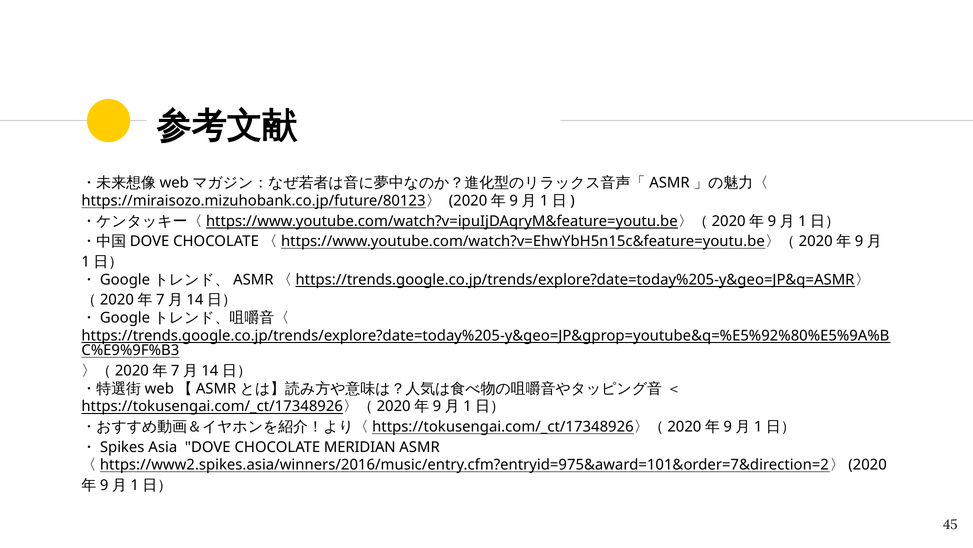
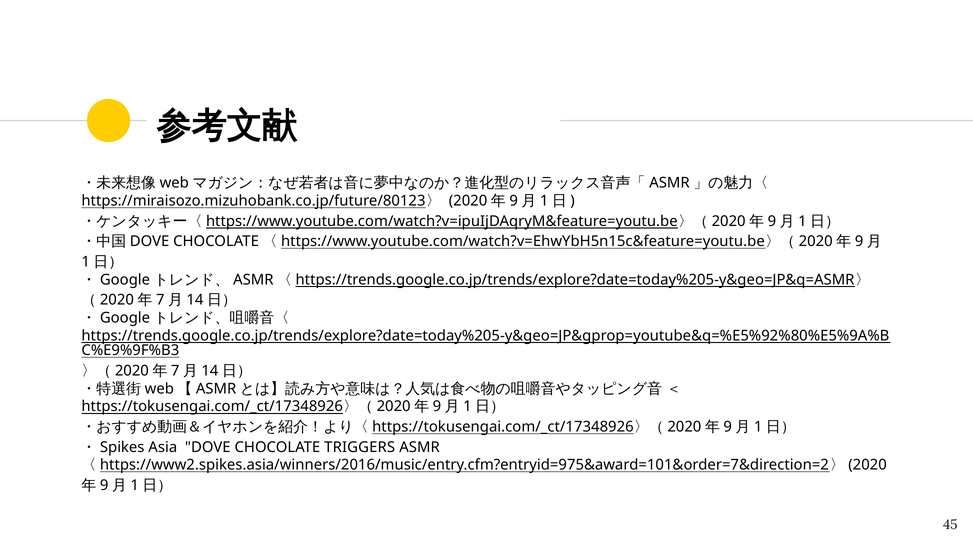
MERIDIAN: MERIDIAN -> TRIGGERS (360, 447)
